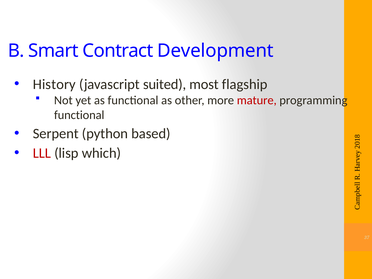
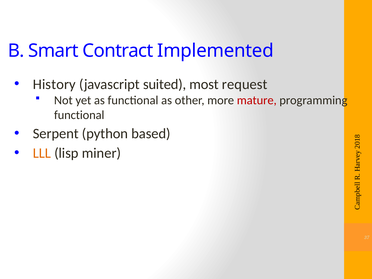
Development: Development -> Implemented (215, 51)
flagship: flagship -> request (245, 84)
LLL colour: red -> orange (42, 153)
which: which -> miner (101, 153)
